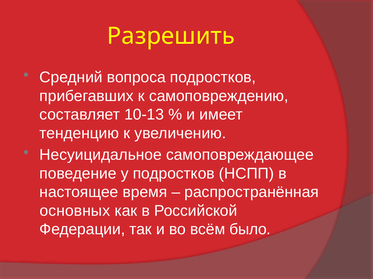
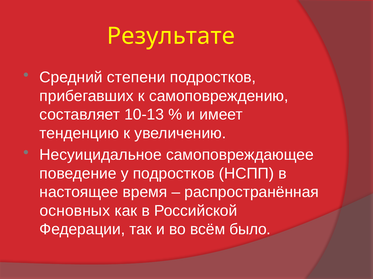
Разрешить: Разрешить -> Результате (171, 36)
вопроса: вопроса -> степени (136, 78)
